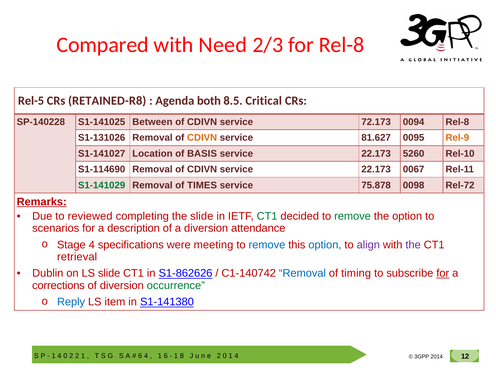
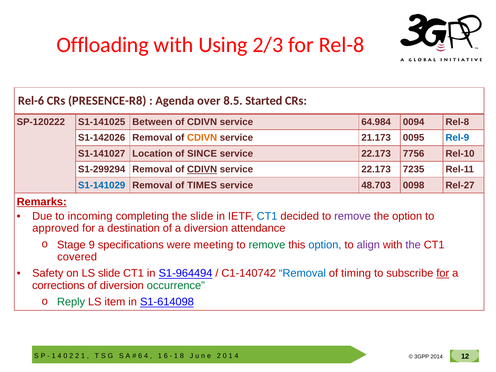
Compared: Compared -> Offloading (103, 45)
Need: Need -> Using (223, 45)
Rel-5: Rel-5 -> Rel-6 (31, 101)
RETAINED-R8: RETAINED-R8 -> PRESENCE-R8 (107, 101)
both: both -> over (209, 101)
Critical: Critical -> Started (264, 101)
SP-140228: SP-140228 -> SP-120222 (41, 122)
72.173: 72.173 -> 64.984 (376, 122)
S1-131026: S1-131026 -> S1-142026 (102, 138)
81.627: 81.627 -> 21.173 (376, 138)
Rel-9 colour: orange -> blue (457, 138)
BASIS: BASIS -> SINCE (202, 154)
5260: 5260 -> 7756 (414, 154)
S1-114690: S1-114690 -> S1-299294 (102, 169)
CDIVN underline: none -> present (202, 169)
0067: 0067 -> 7235 (414, 169)
S1-141029 colour: green -> blue (102, 185)
75.878: 75.878 -> 48.703 (376, 185)
Rel-72: Rel-72 -> Rel-27 (460, 185)
reviewed: reviewed -> incoming (90, 216)
CT1 colour: green -> blue (267, 216)
remove colour: green -> purple (353, 216)
scenarios: scenarios -> approved (56, 228)
description: description -> destination (134, 228)
Stage 4: 4 -> 9 (92, 245)
remove colour: blue -> green (267, 245)
retrieval: retrieval -> covered (77, 257)
Dublin: Dublin -> Safety (48, 273)
S1-862626: S1-862626 -> S1-964494 (186, 273)
Reply colour: blue -> green (71, 302)
S1-141380: S1-141380 -> S1-614098 (167, 302)
